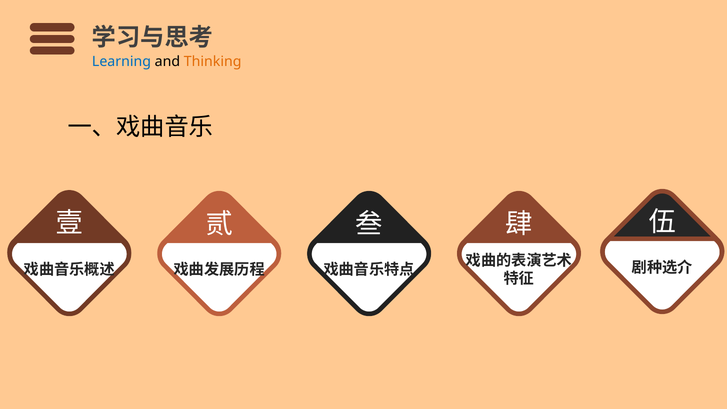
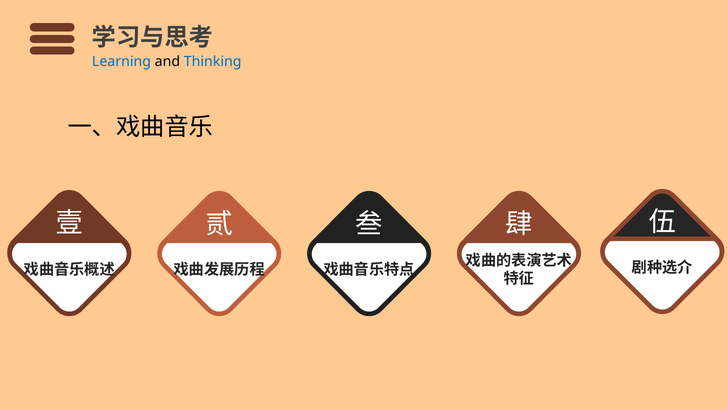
Thinking colour: orange -> blue (213, 62)
